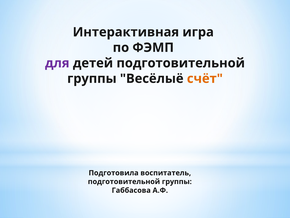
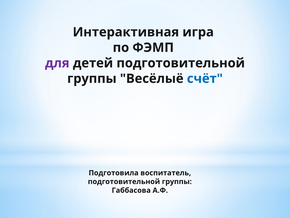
счёт colour: orange -> blue (205, 78)
